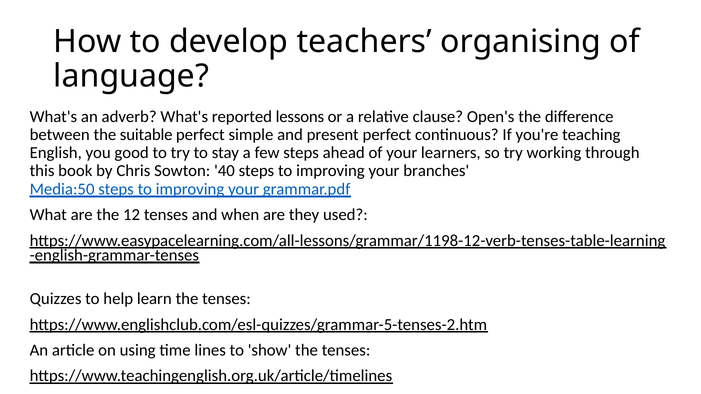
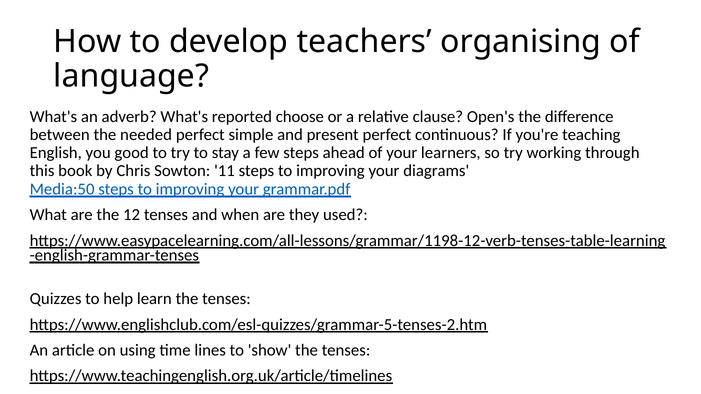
lessons: lessons -> choose (300, 117)
suitable: suitable -> needed (146, 135)
40: 40 -> 11 (224, 171)
branches: branches -> diagrams (436, 171)
